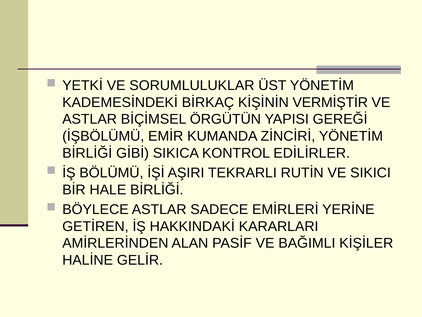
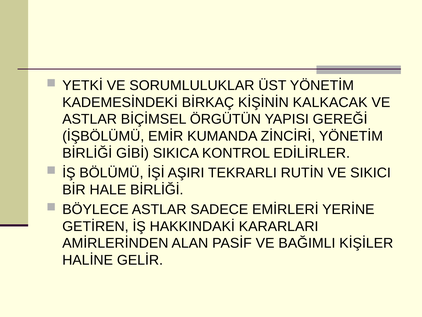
VERMİŞTİR: VERMİŞTİR -> KALKACAK (330, 102)
